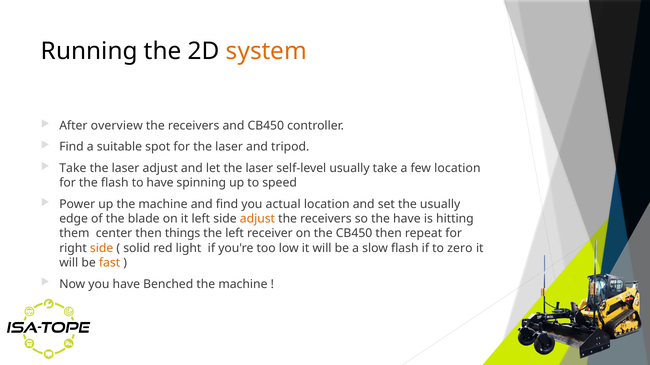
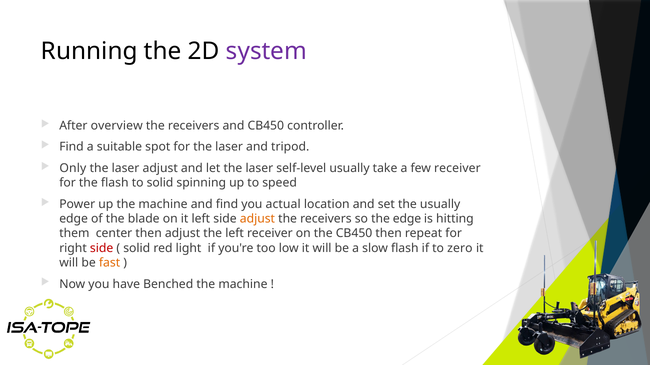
system colour: orange -> purple (266, 51)
Take: Take -> Only (73, 169)
few location: location -> receiver (457, 169)
to have: have -> solid (160, 183)
the have: have -> edge (407, 219)
then things: things -> adjust (183, 234)
side colour: orange -> red (102, 248)
